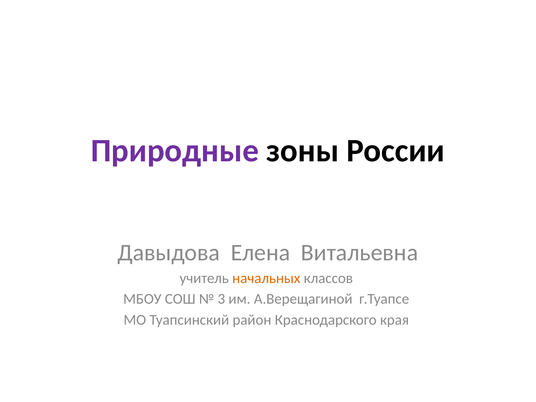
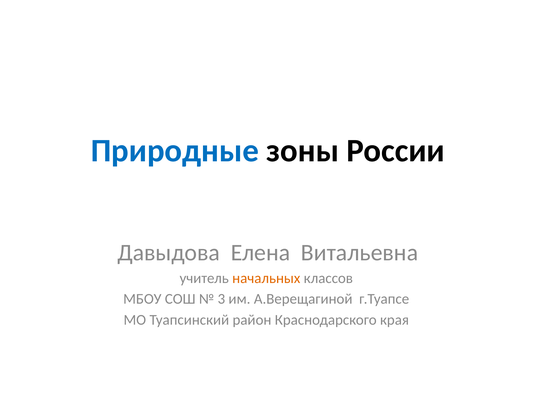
Природные colour: purple -> blue (175, 151)
